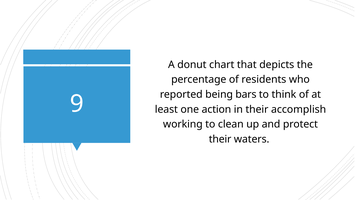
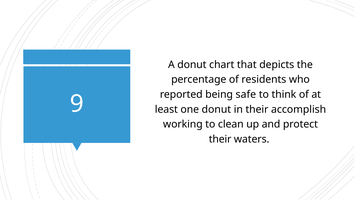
bars: bars -> safe (246, 94)
one action: action -> donut (216, 109)
